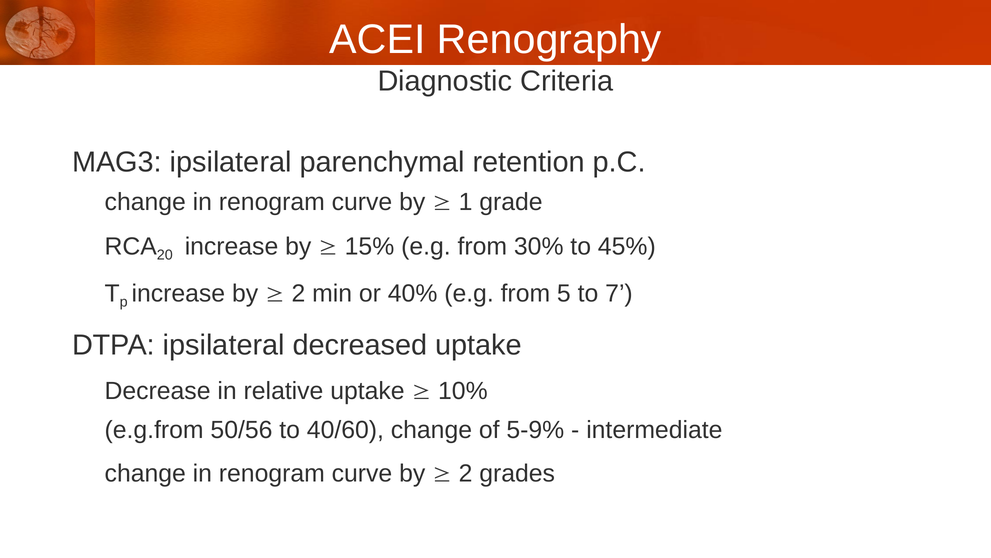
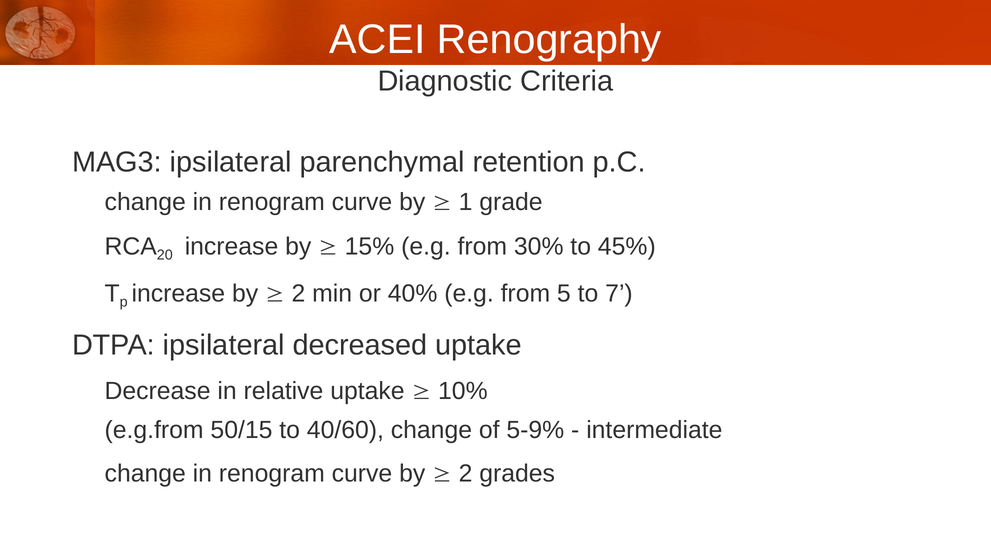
50/56: 50/56 -> 50/15 (241, 429)
